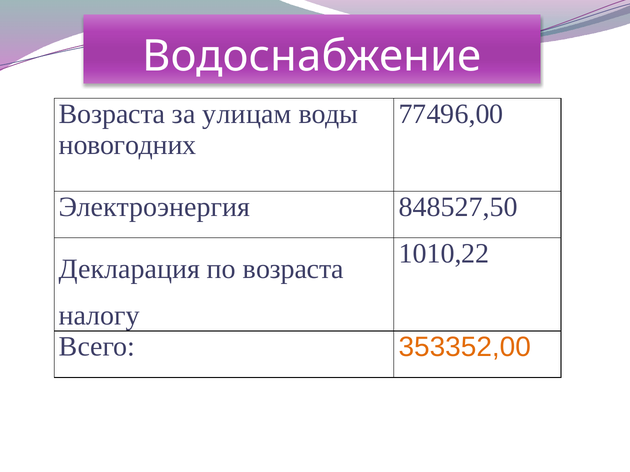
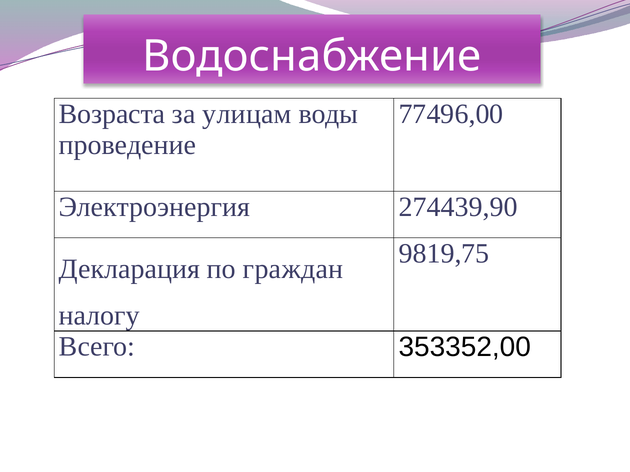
новогодних: новогодних -> проведение (127, 145)
848527,50: 848527,50 -> 274439,90 (458, 207)
1010,22: 1010,22 -> 9819,75 (444, 254)
по возраста: возраста -> граждан (293, 269)
353352,00 colour: orange -> black (465, 348)
